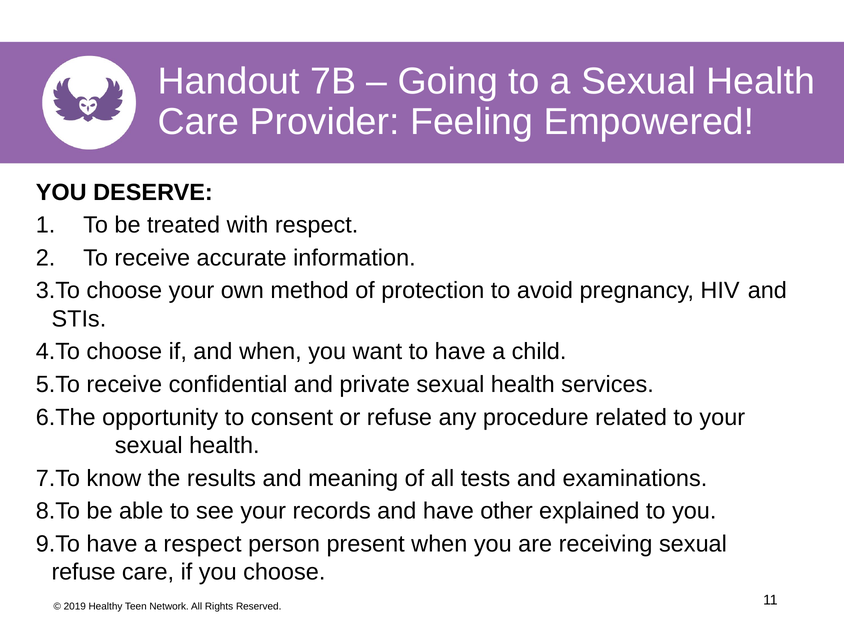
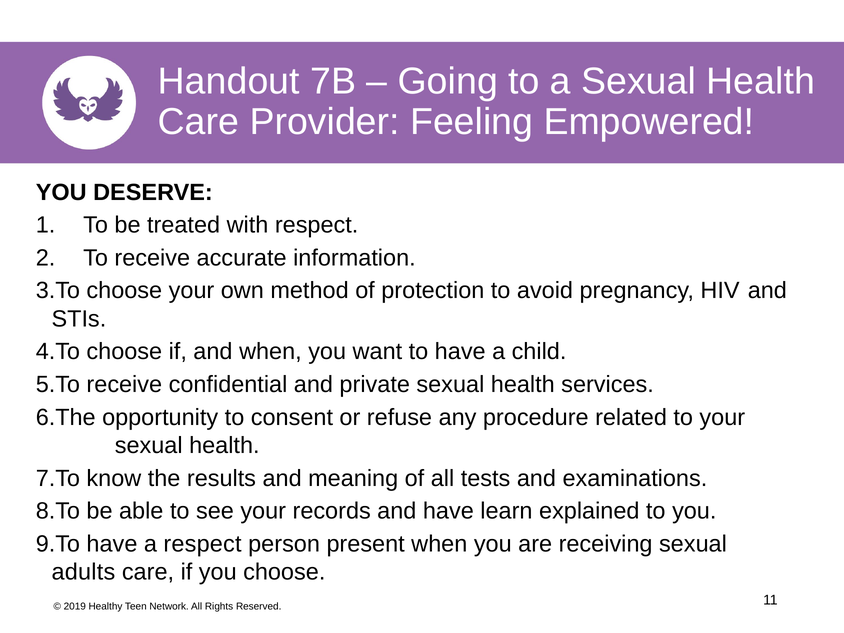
other: other -> learn (506, 511)
refuse: refuse -> adults (83, 572)
